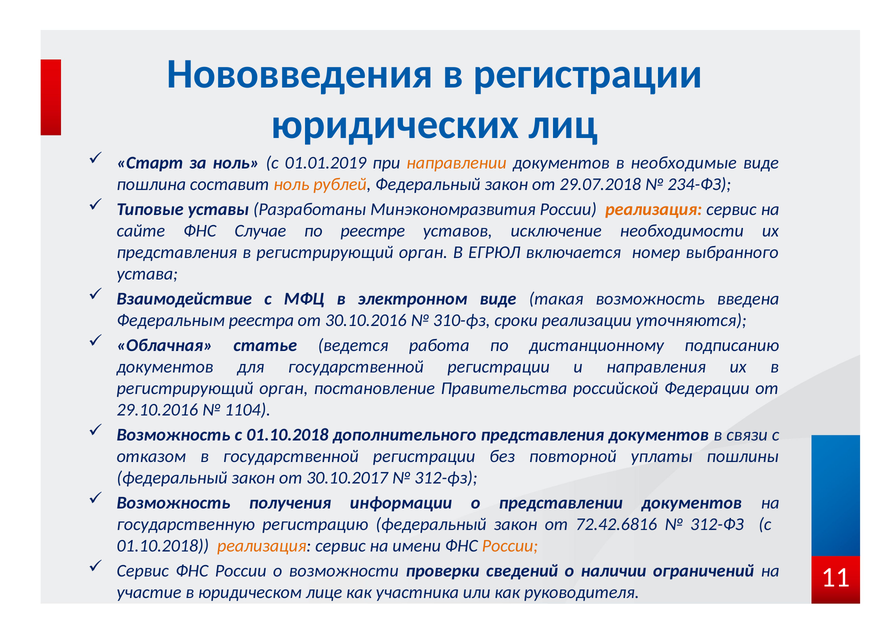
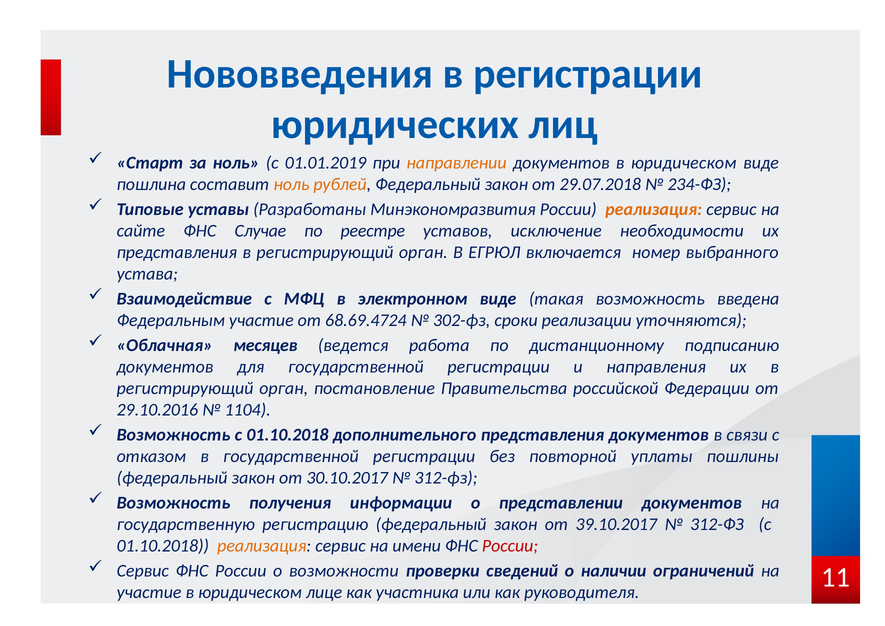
документов в необходимые: необходимые -> юридическом (684, 163)
Федеральным реестра: реестра -> участие (261, 320)
30.10.2016: 30.10.2016 -> 68.69.4724 (366, 320)
310-фз: 310-фз -> 302-фз (462, 320)
статье: статье -> месяцев (265, 345)
72.42.6816: 72.42.6816 -> 39.10.2017 (616, 524)
России colour: orange -> red (510, 545)
